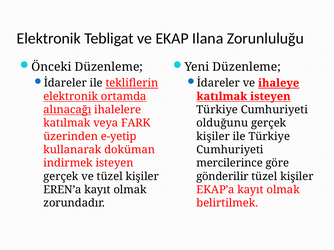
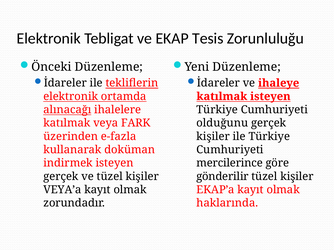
Ilana: Ilana -> Tesis (208, 39)
e-yetip: e-yetip -> e-fazla (119, 137)
EREN’a: EREN’a -> VEYA’a (62, 190)
belirtilmek: belirtilmek -> haklarında (227, 203)
